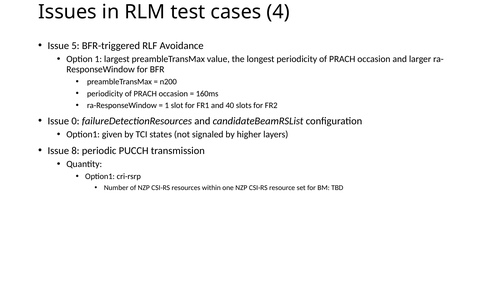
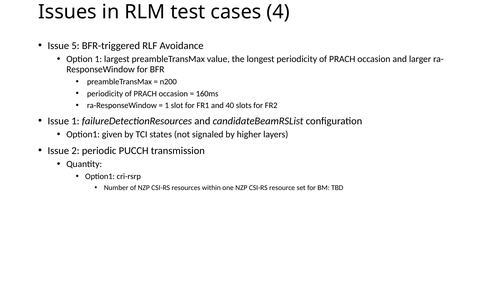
Issue 0: 0 -> 1 (75, 121)
8: 8 -> 2 (75, 151)
